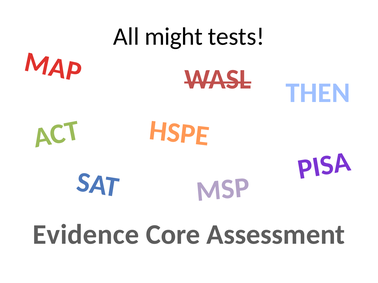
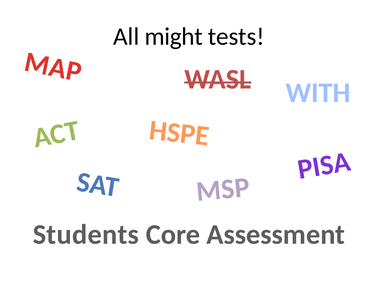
THEN: THEN -> WITH (318, 93)
Evidence: Evidence -> Students (86, 235)
